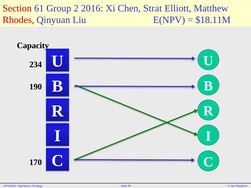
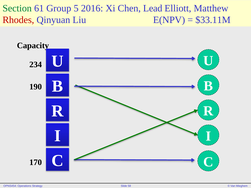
Section colour: red -> green (17, 8)
2: 2 -> 5 (76, 8)
Strat: Strat -> Lead (153, 8)
$18.11M: $18.11M -> $33.11M (213, 20)
